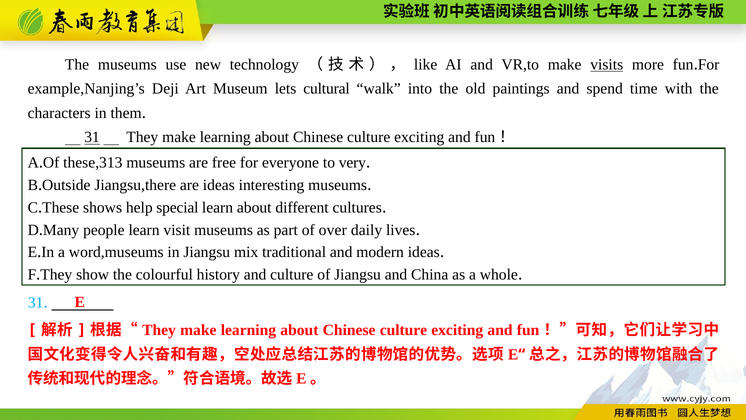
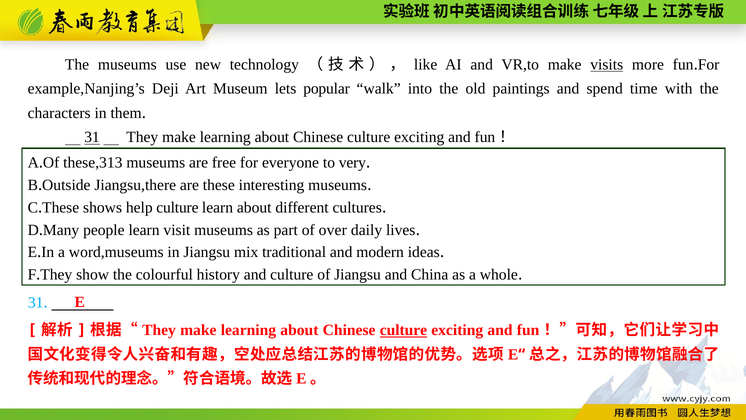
cultural: cultural -> popular (327, 89)
are ideas: ideas -> these (219, 185)
help special: special -> culture (177, 207)
culture underline: none -> present (403, 330)
